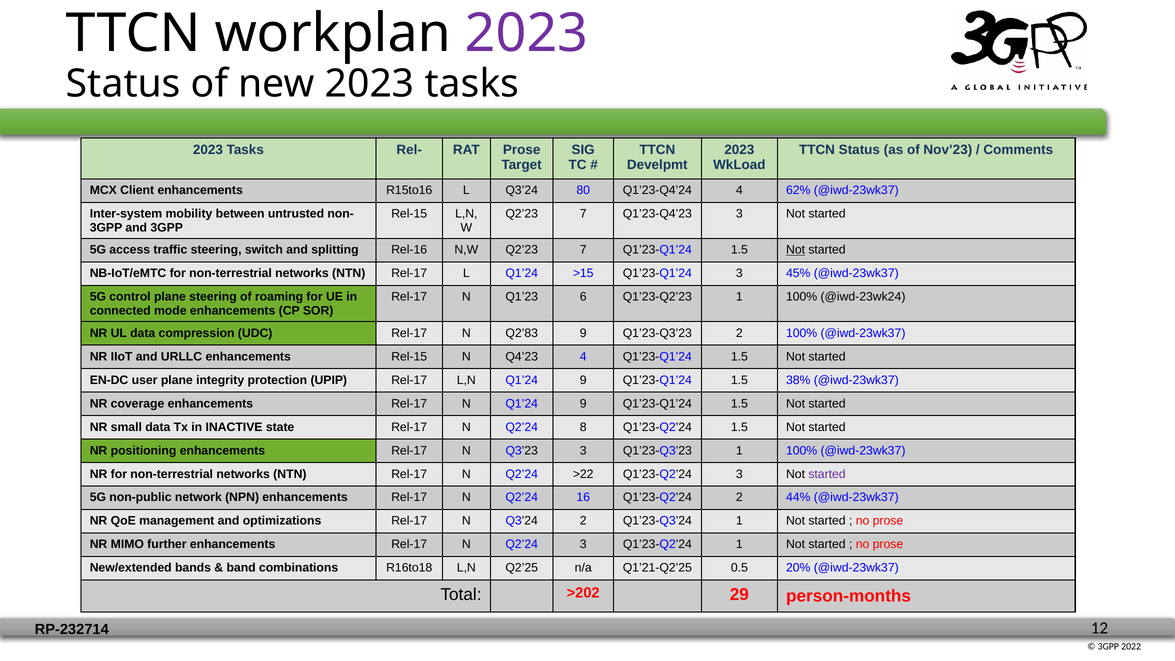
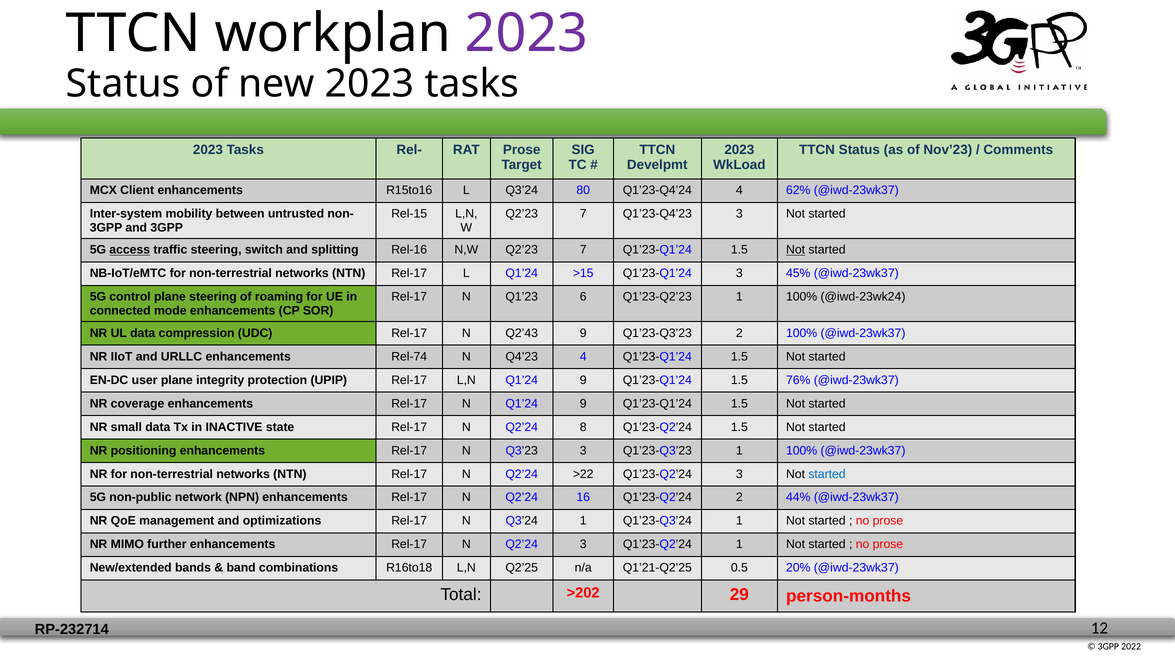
access underline: none -> present (130, 250)
Q2’83: Q2’83 -> Q2’43 (522, 333)
enhancements Rel-15: Rel-15 -> Rel-74 (409, 356)
38%: 38% -> 76% (798, 380)
started colour: purple -> blue (827, 474)
Q3’24 2: 2 -> 1 (583, 521)
